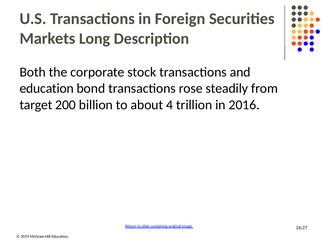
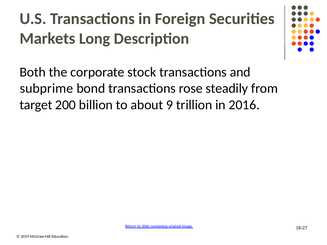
education: education -> subprime (47, 89)
4: 4 -> 9 (170, 105)
